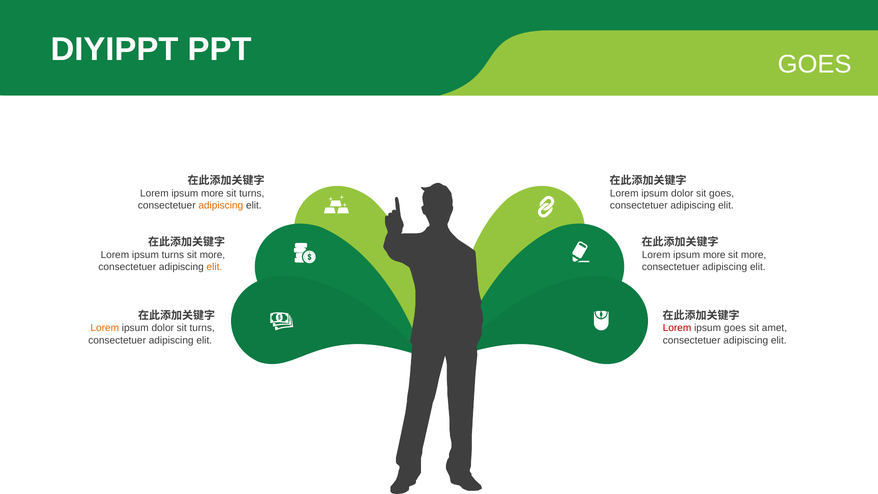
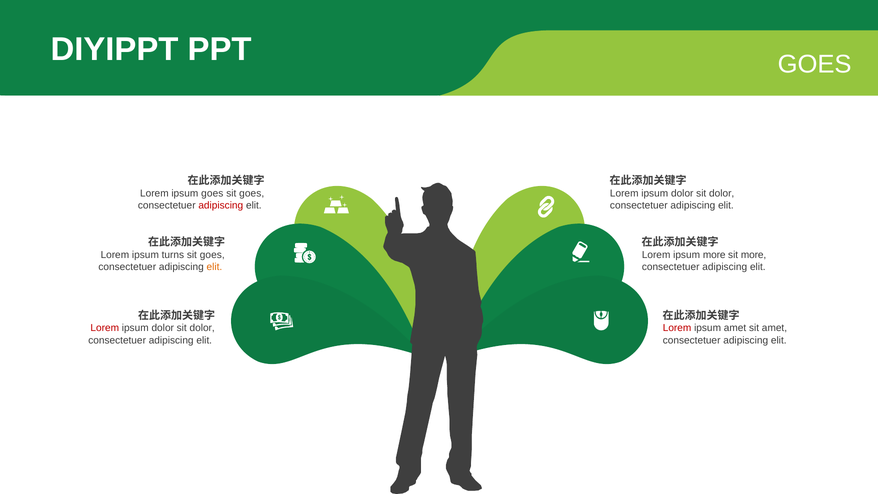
more: more -> goes (212, 193)
turns: turns -> goes (252, 193)
goes: goes -> dolor (722, 193)
adipiscing colour: orange -> red (221, 205)
more: more -> goes (212, 255)
Lorem colour: orange -> red (105, 328)
turns: turns -> dolor (202, 328)
ipsum goes: goes -> amet (735, 328)
